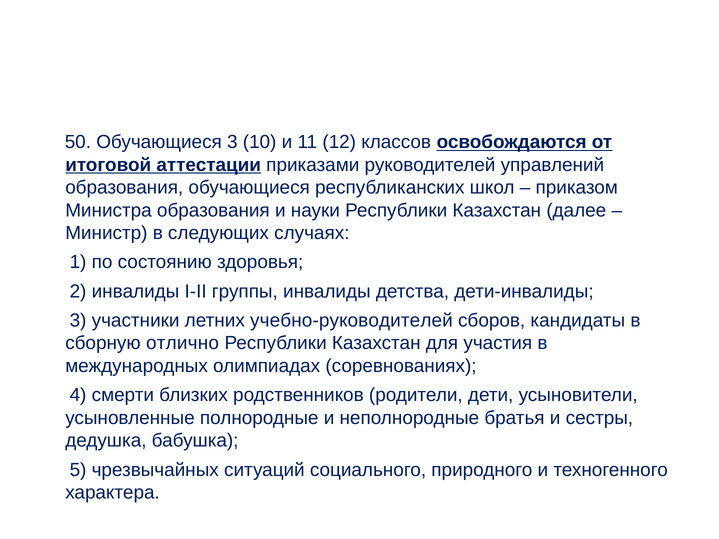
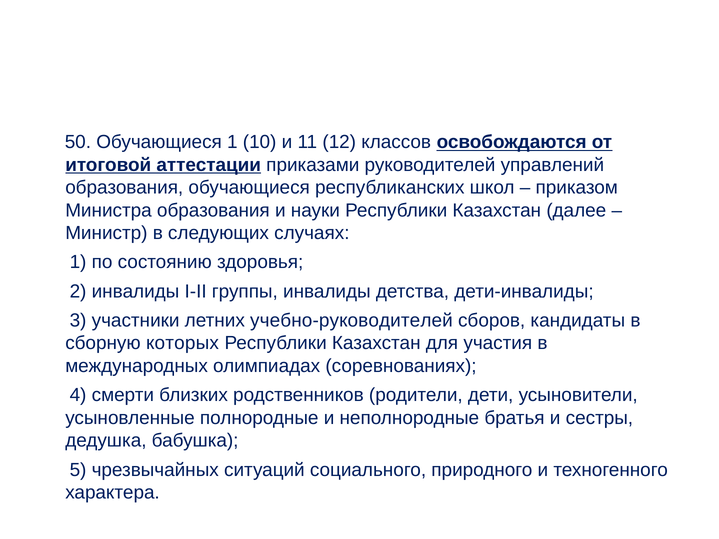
Обучающиеся 3: 3 -> 1 (232, 142)
отлично: отлично -> которых (183, 343)
